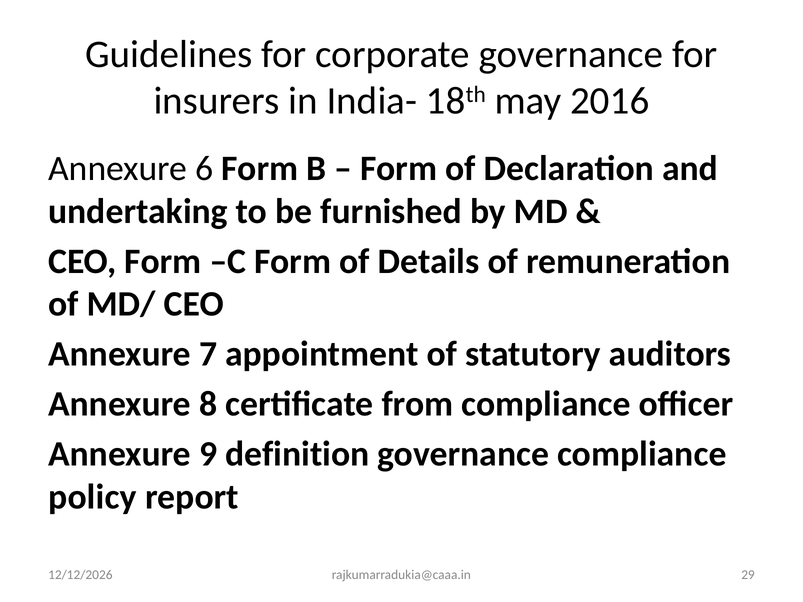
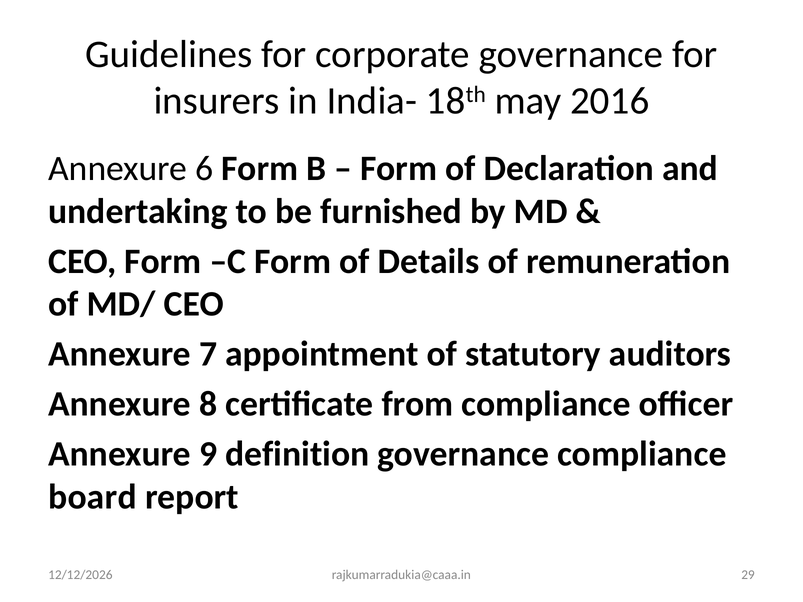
policy: policy -> board (92, 497)
